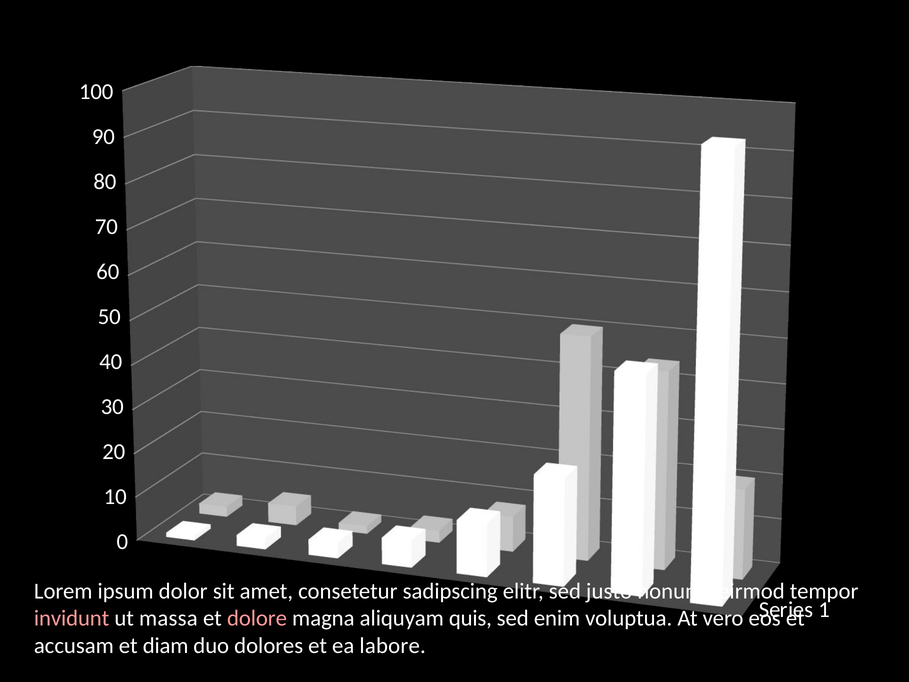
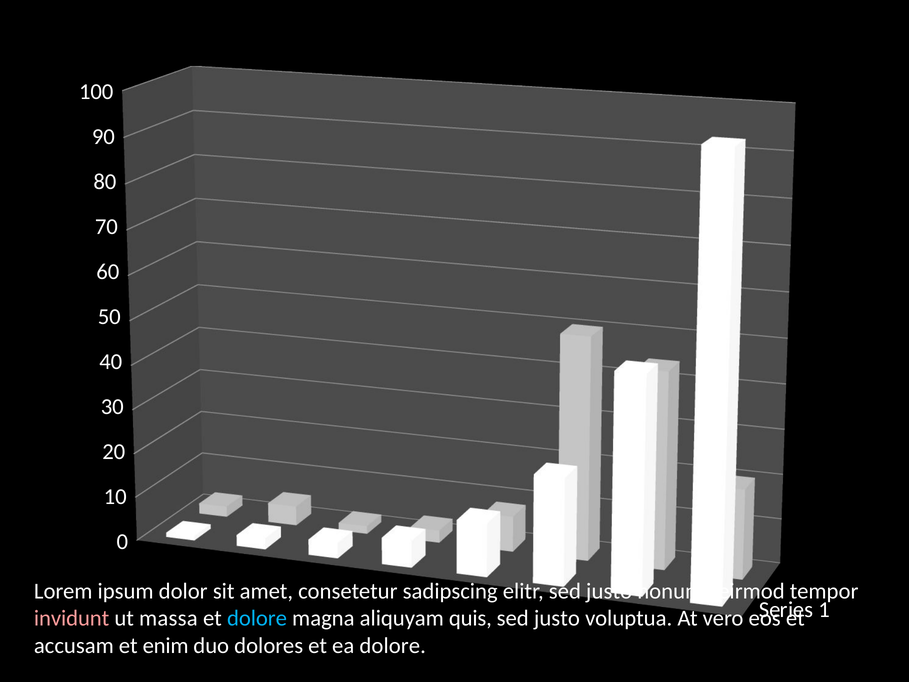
dolore colour: pink -> light blue (257, 618)
enim: enim -> justo (557, 618)
diam: diam -> enim (166, 645)
ea labore: labore -> dolore (393, 645)
